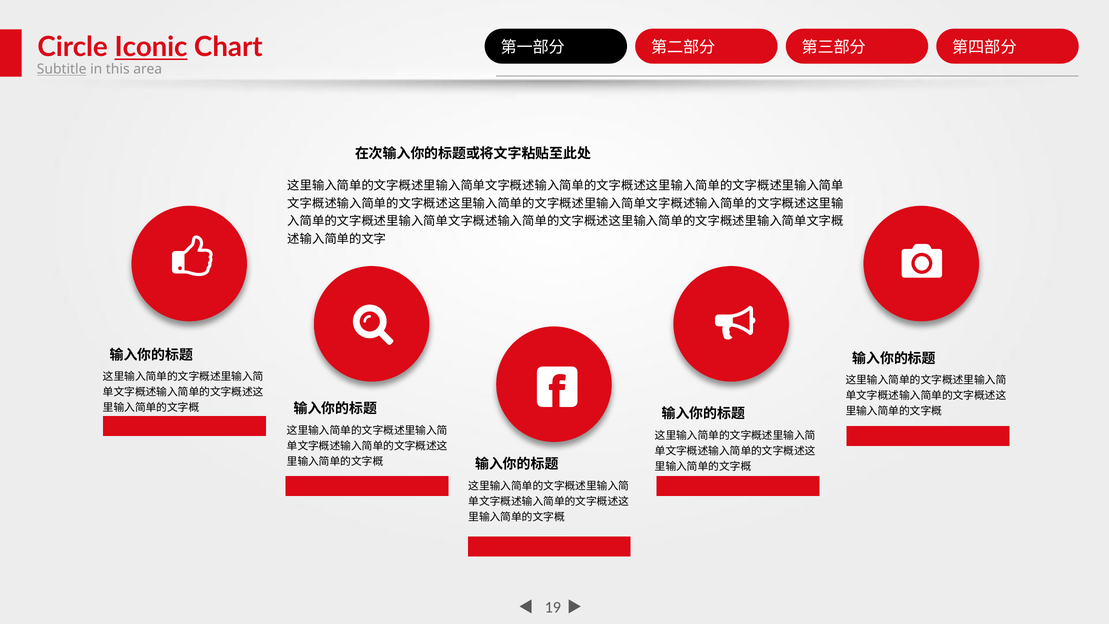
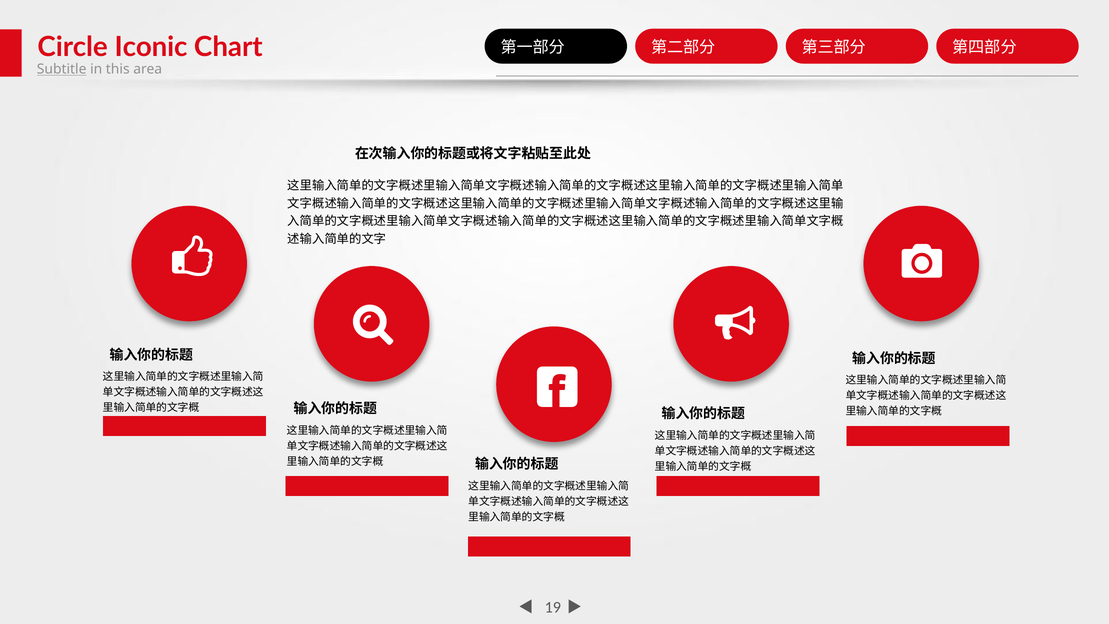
Iconic underline: present -> none (151, 47)
